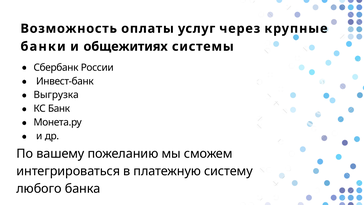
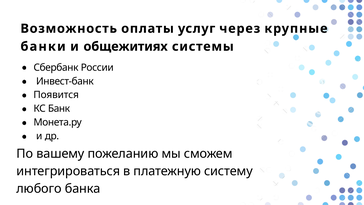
Выгрузка: Выгрузка -> Появится (56, 95)
